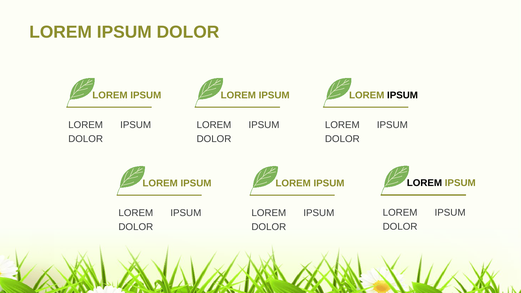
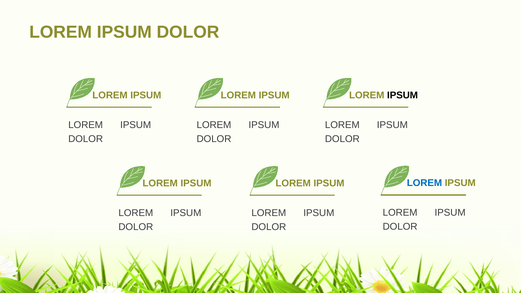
LOREM colour: black -> blue (424, 183)
